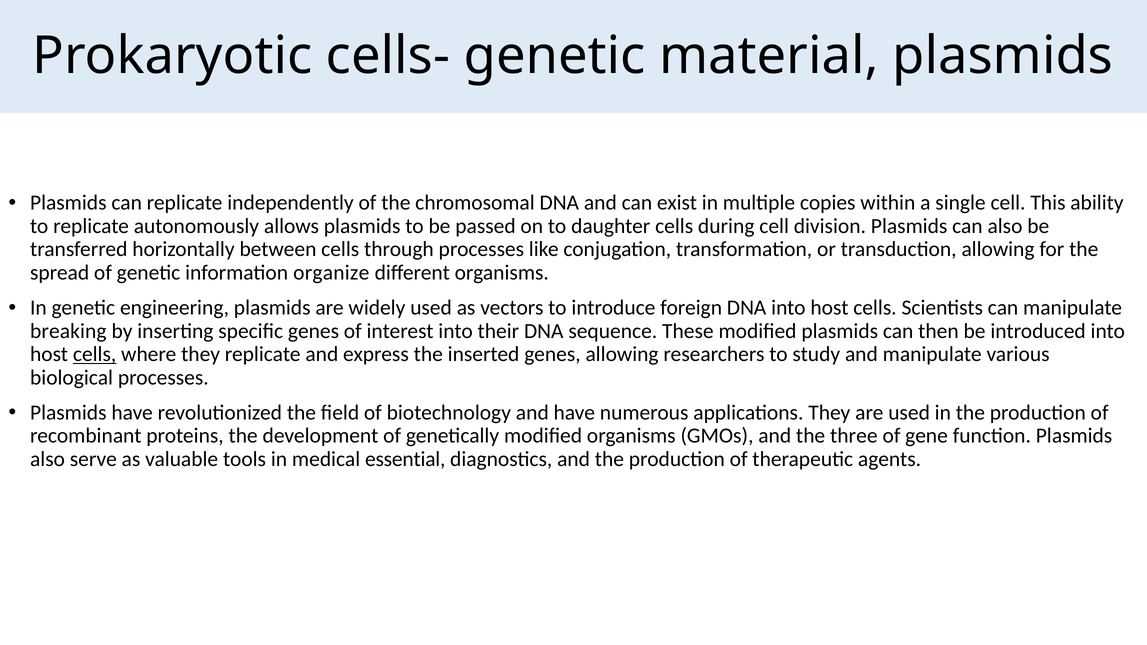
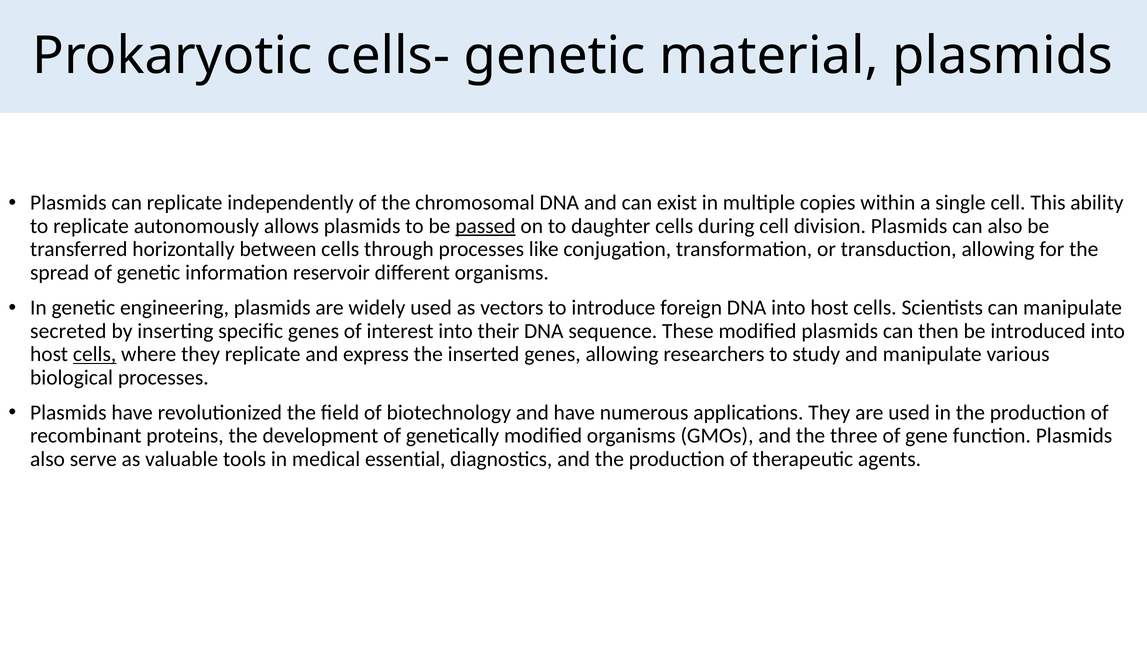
passed underline: none -> present (486, 226)
organize: organize -> reservoir (331, 273)
breaking: breaking -> secreted (68, 331)
